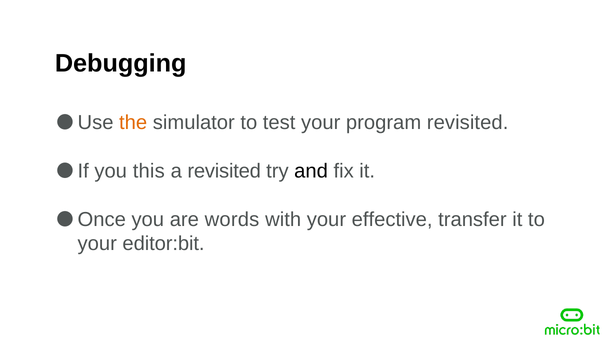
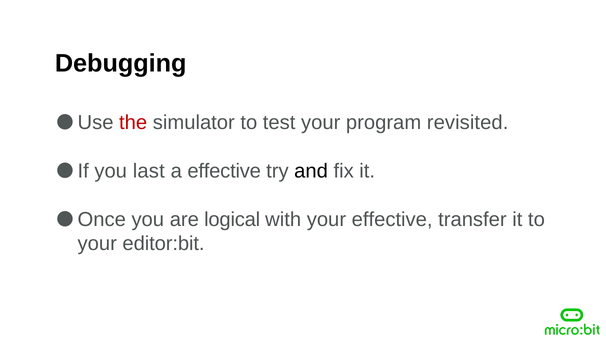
the colour: orange -> red (133, 123)
this: this -> last (149, 171)
a revisited: revisited -> effective (224, 171)
words: words -> logical (232, 219)
